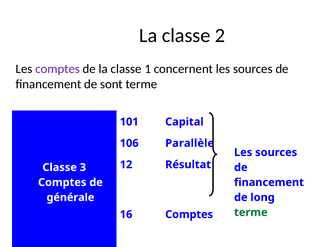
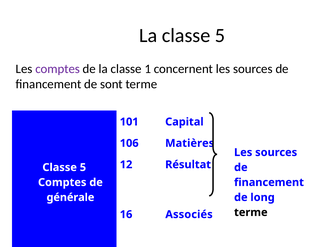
La classe 2: 2 -> 5 (220, 36)
Parallèle: Parallèle -> Matières (190, 144)
3: 3 -> 5 (83, 168)
terme colour: green -> black (251, 213)
16 Comptes: Comptes -> Associés (189, 215)
